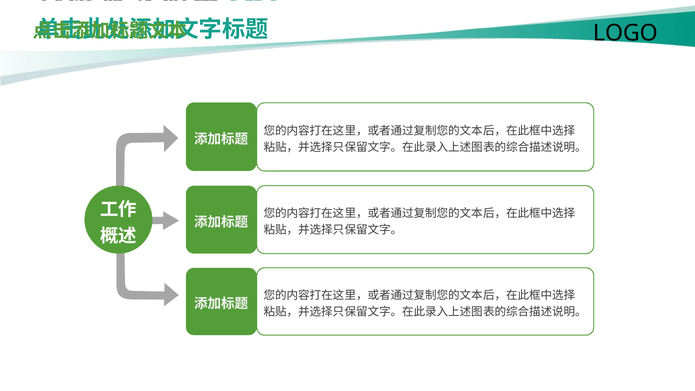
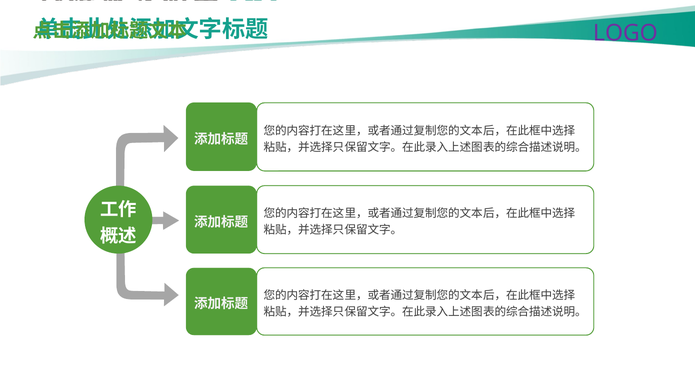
LOGO colour: black -> purple (625, 33)
